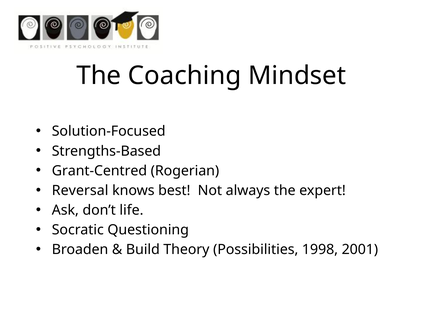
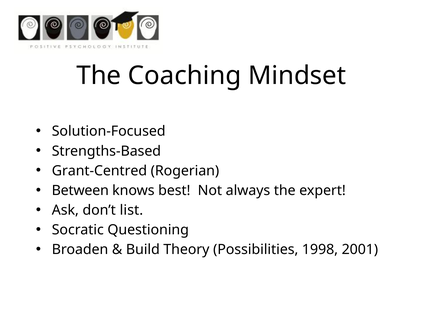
Reversal: Reversal -> Between (80, 191)
life: life -> list (131, 210)
